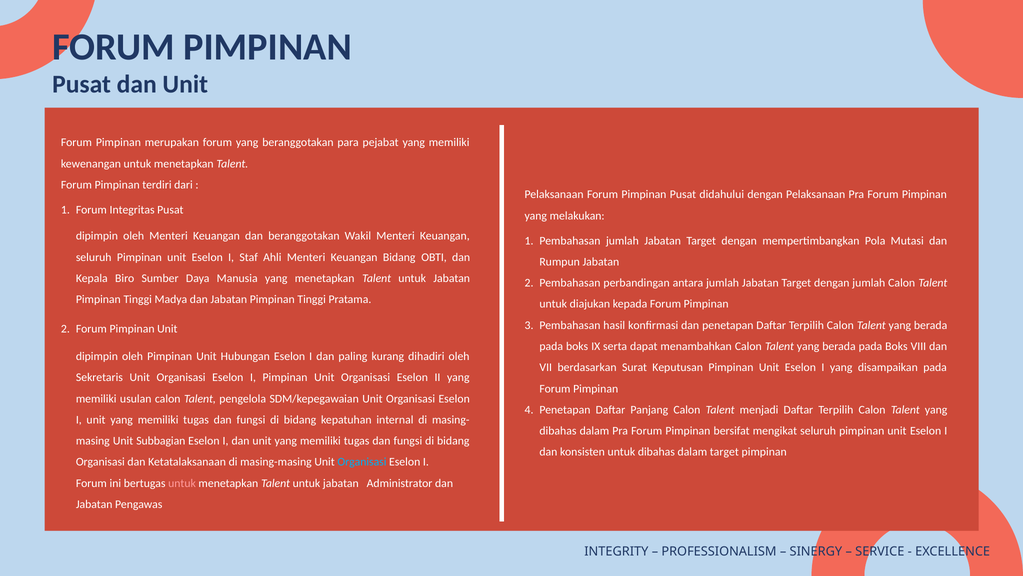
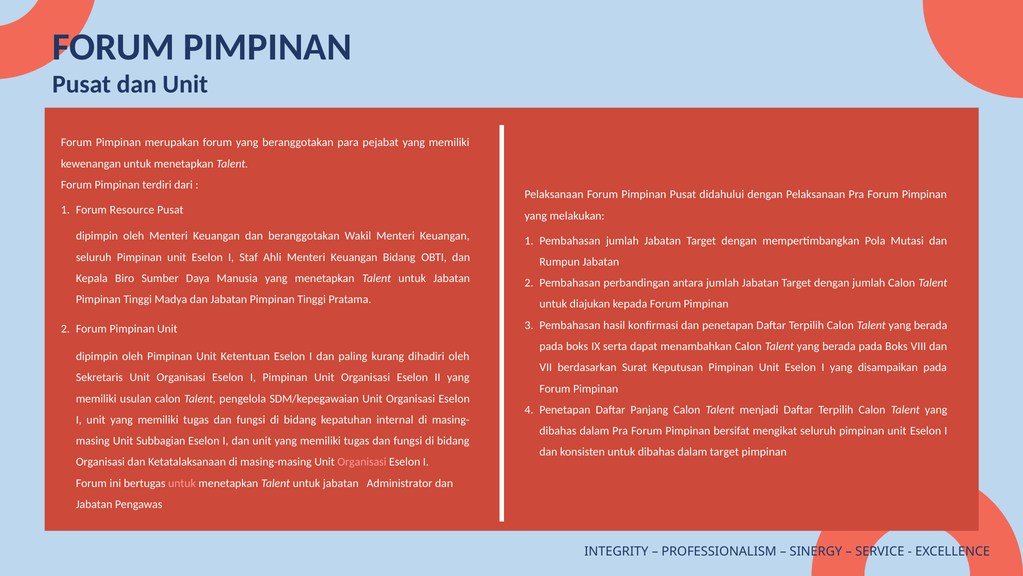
Integritas: Integritas -> Resource (132, 210)
Hubungan: Hubungan -> Ketentuan (245, 356)
Organisasi colour: light blue -> pink (362, 462)
